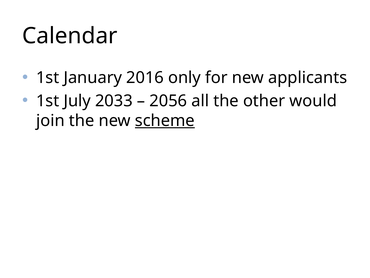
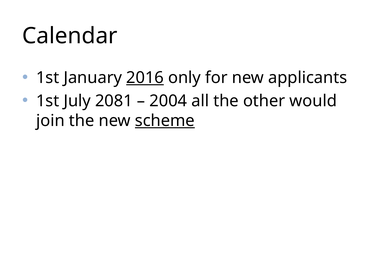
2016 underline: none -> present (145, 78)
2033: 2033 -> 2081 (114, 101)
2056: 2056 -> 2004 (168, 101)
